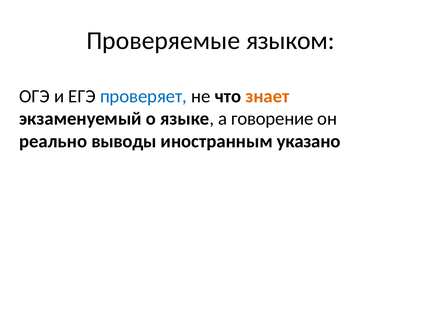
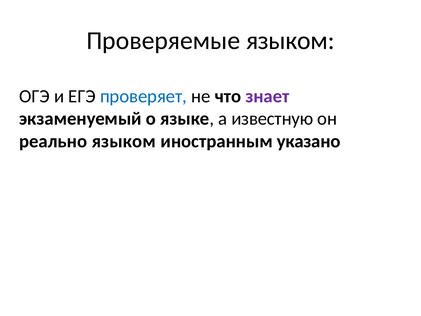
знает colour: orange -> purple (267, 96)
говорение: говорение -> известную (272, 119)
реально выводы: выводы -> языком (124, 141)
